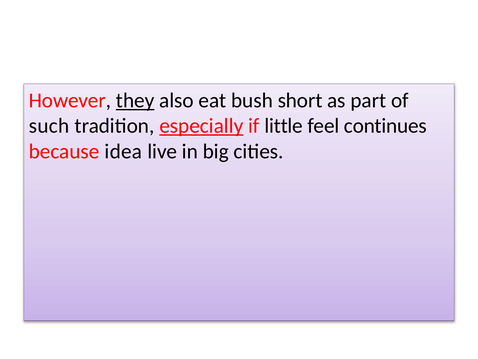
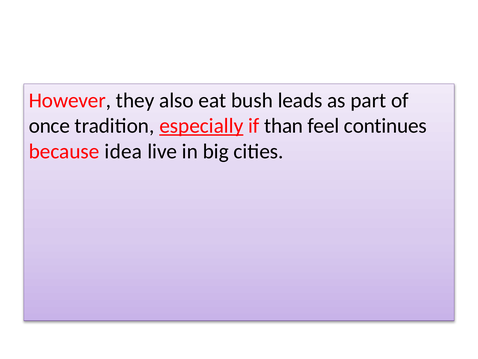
they underline: present -> none (135, 100)
short: short -> leads (300, 100)
such: such -> once (49, 126)
little: little -> than (284, 126)
